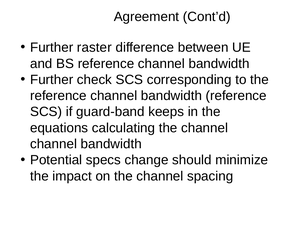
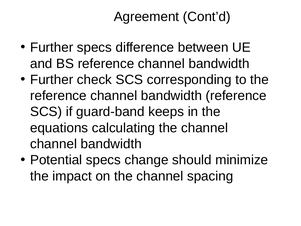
Further raster: raster -> specs (94, 47)
